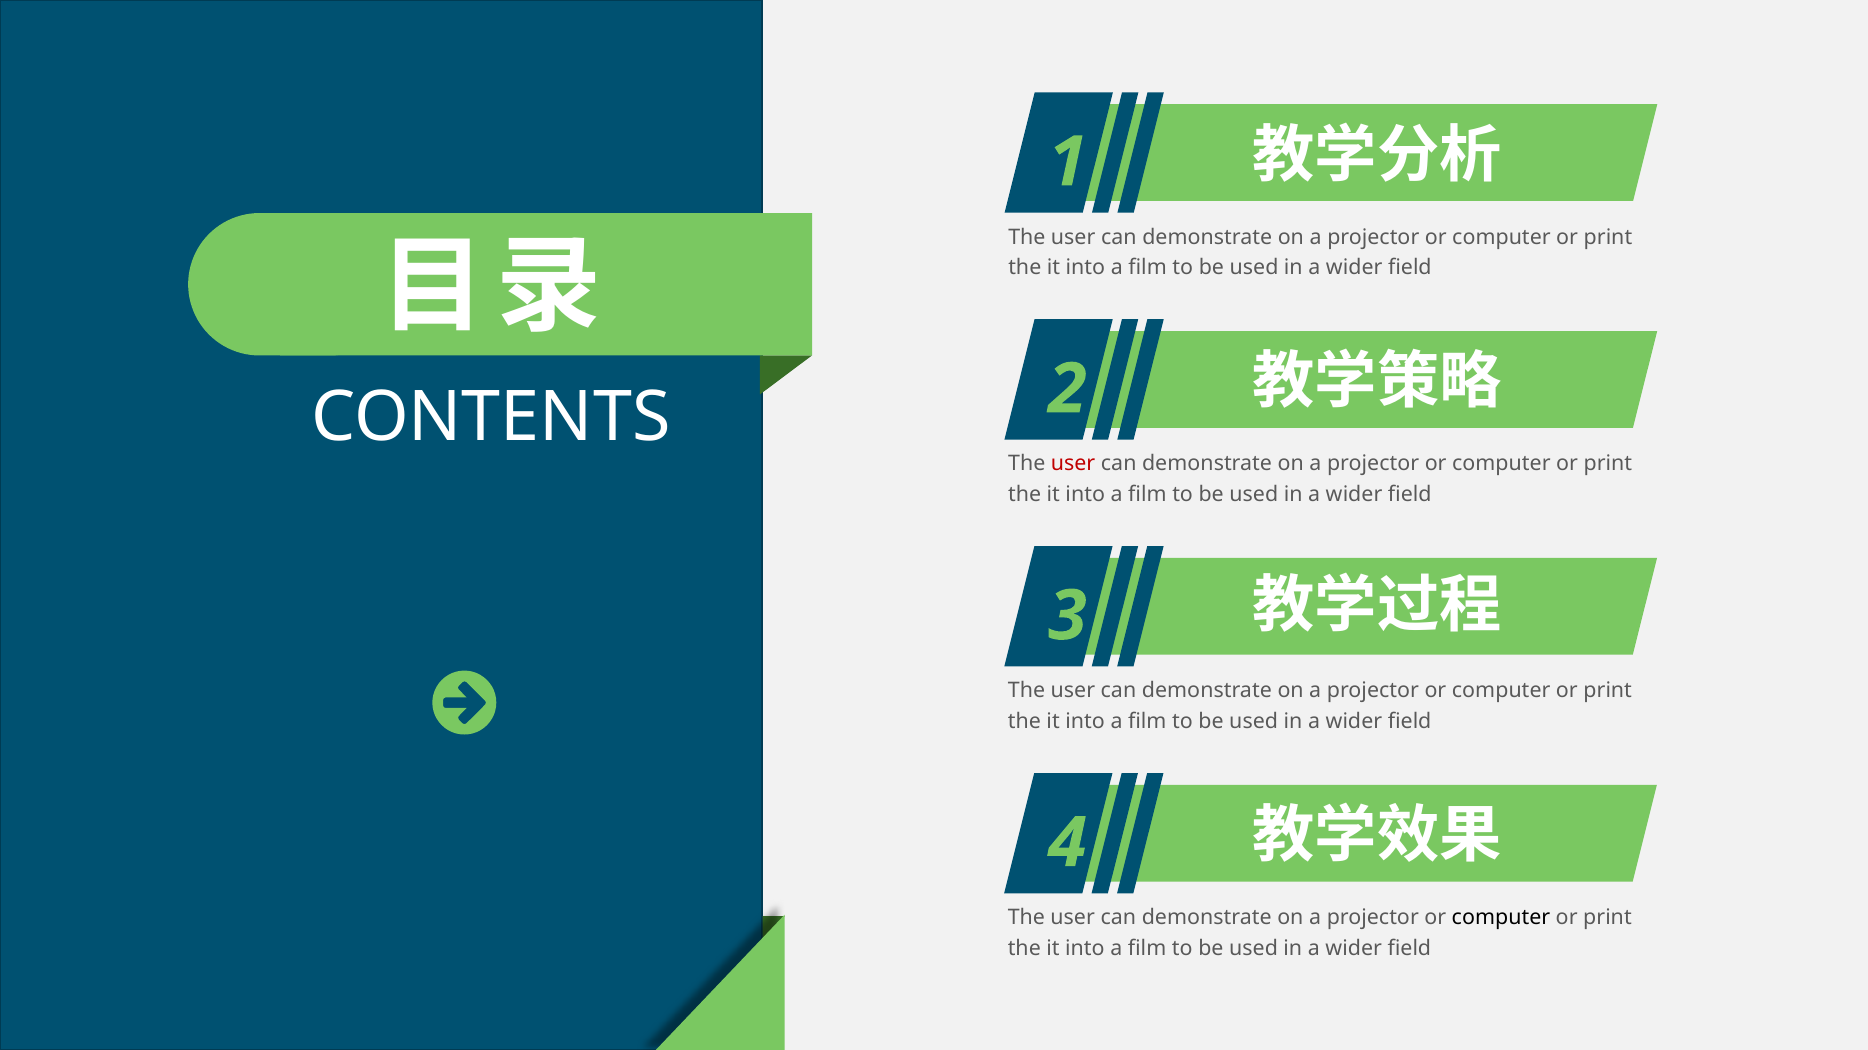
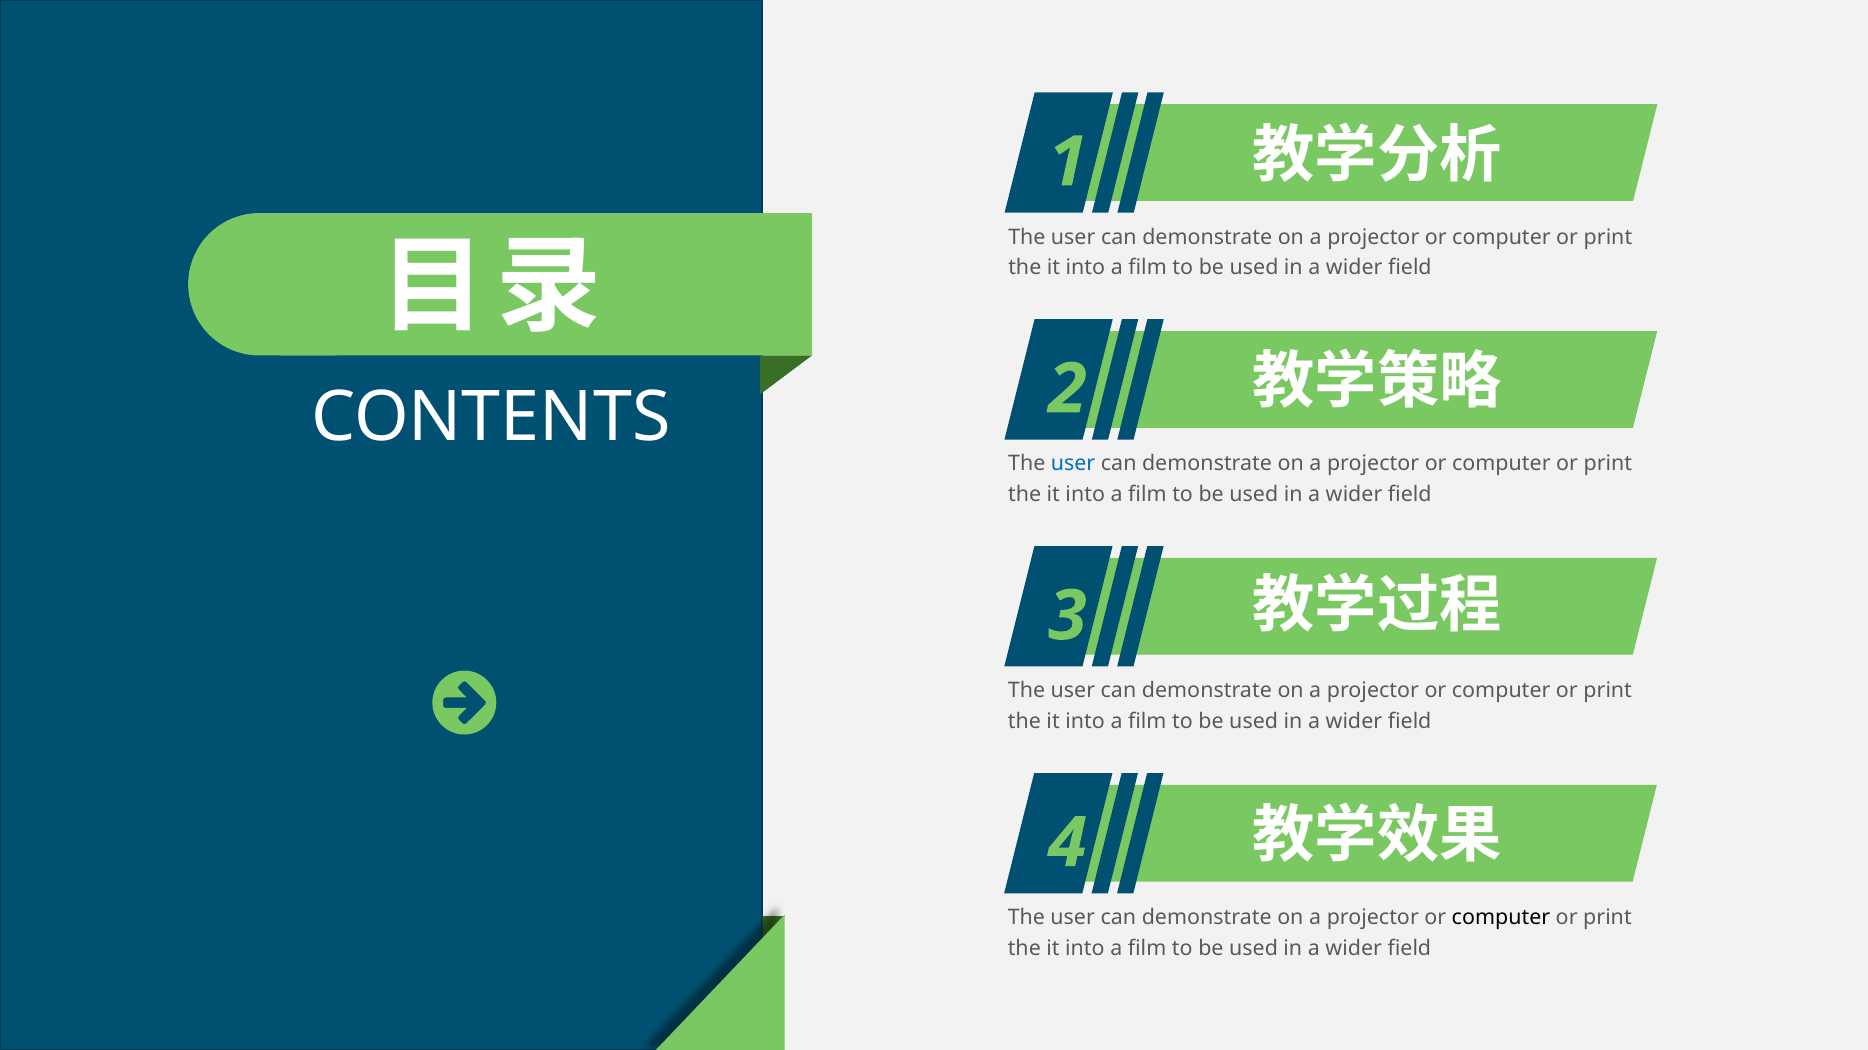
user colour: red -> blue (1073, 464)
